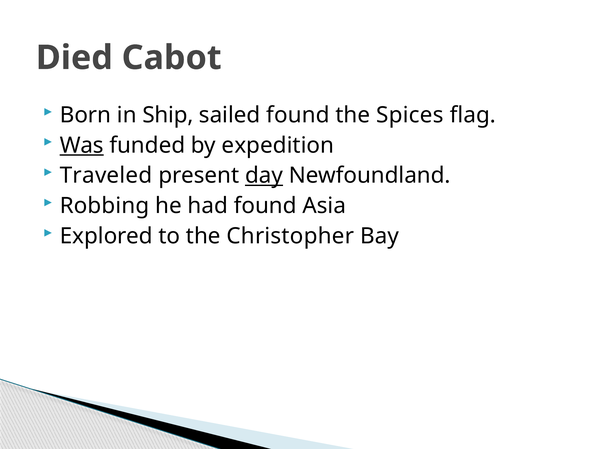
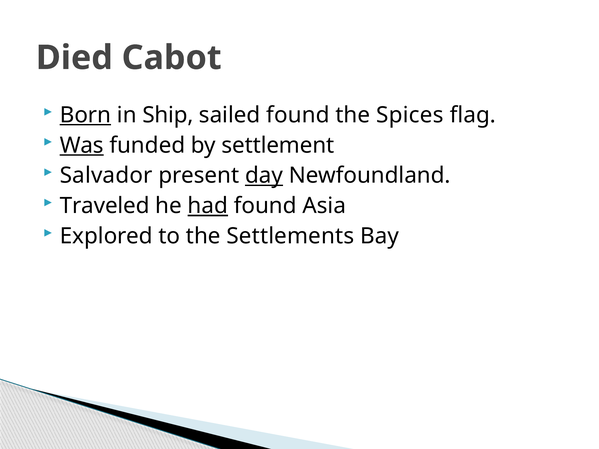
Born underline: none -> present (85, 115)
expedition: expedition -> settlement (278, 145)
Traveled: Traveled -> Salvador (106, 176)
Robbing: Robbing -> Traveled (105, 206)
had underline: none -> present (208, 206)
Christopher: Christopher -> Settlements (290, 236)
